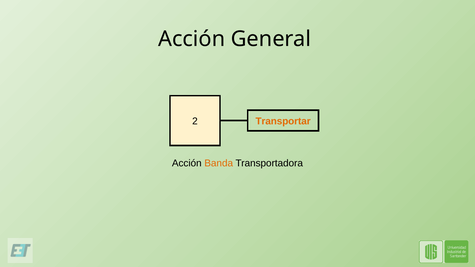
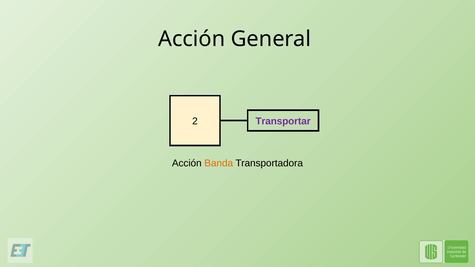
Transportar colour: orange -> purple (283, 121)
